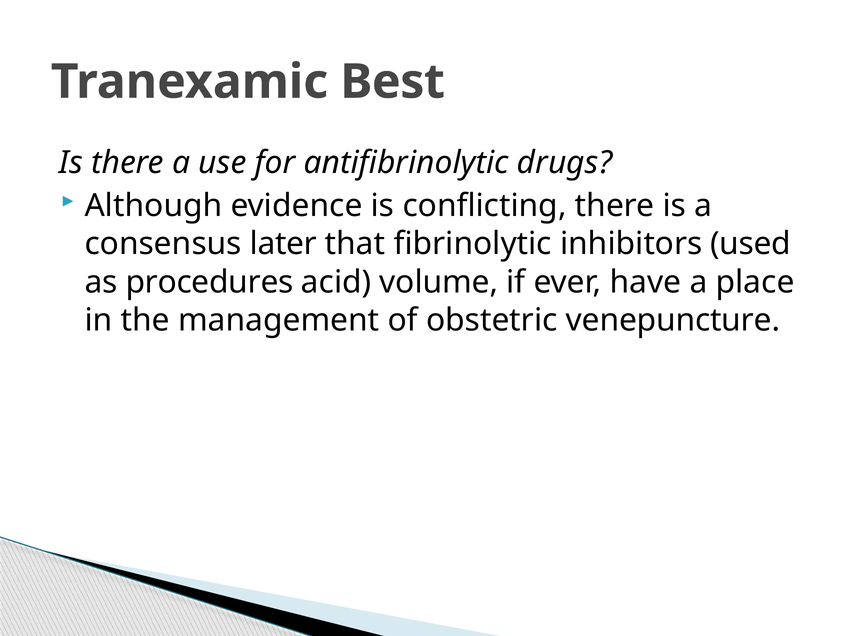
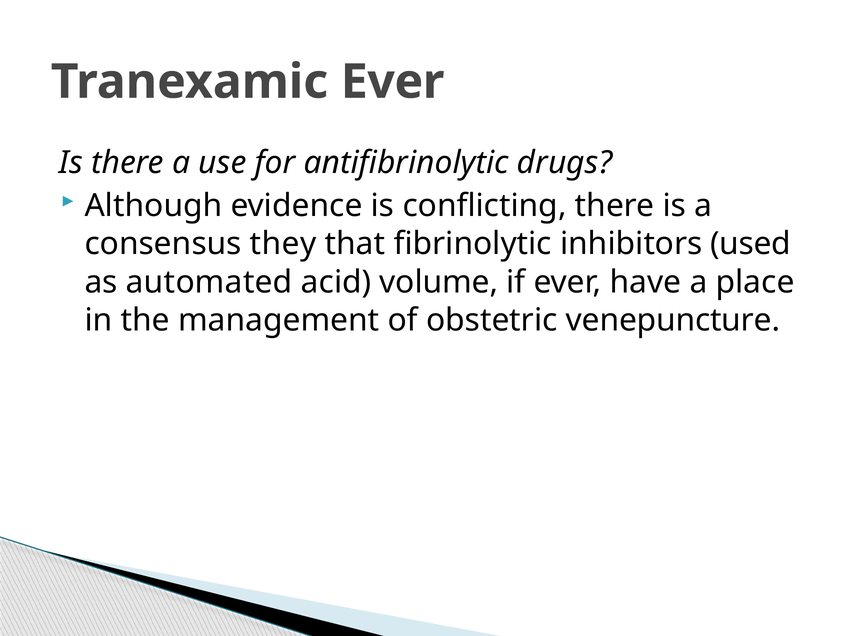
Tranexamic Best: Best -> Ever (393, 82)
later: later -> they (283, 244)
procedures: procedures -> automated (209, 282)
